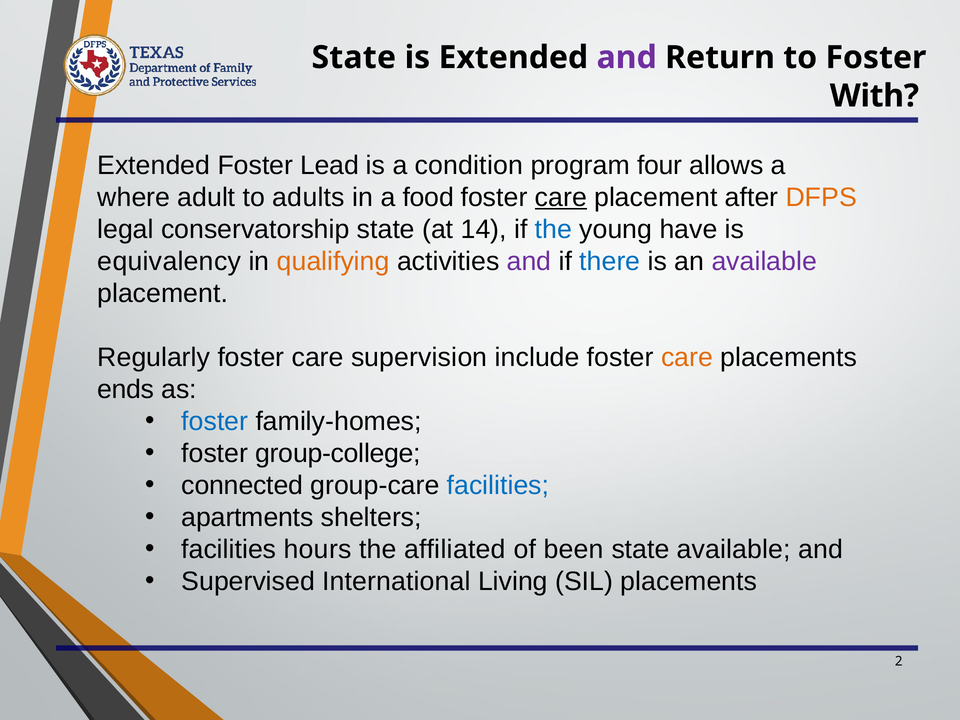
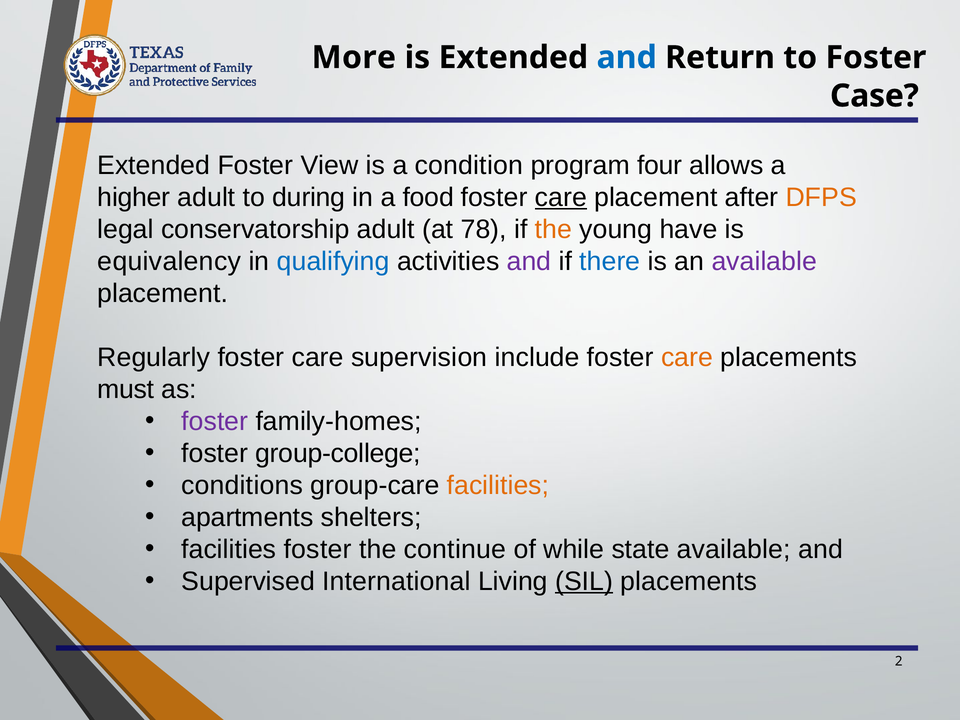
State: State -> More (354, 58)
and colour: purple -> blue (627, 58)
With: With -> Case (874, 96)
Lead: Lead -> View (329, 165)
where: where -> higher (134, 197)
adults: adults -> during (309, 197)
conservatorship state: state -> adult (386, 229)
14: 14 -> 78 (484, 229)
the colour: blue -> orange (553, 229)
qualifying colour: orange -> blue (333, 261)
ends: ends -> must (126, 389)
foster colour: blue -> purple (215, 421)
connected: connected -> conditions (242, 485)
facilities colour: blue -> orange (498, 485)
facilities hours: hours -> foster (318, 549)
affiliated: affiliated -> continue (455, 549)
been: been -> while (574, 549)
SIL underline: none -> present (584, 581)
